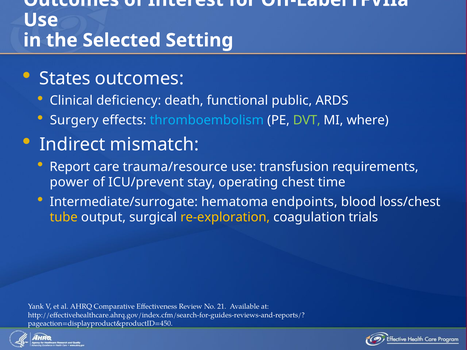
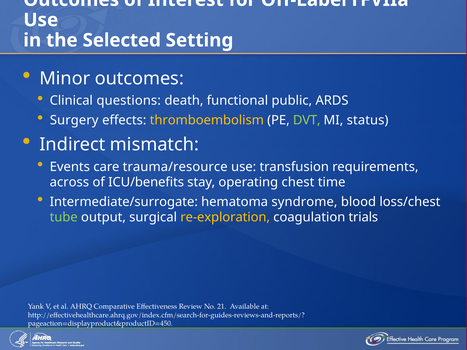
States: States -> Minor (65, 78)
deficiency: deficiency -> questions (129, 101)
thromboembolism colour: light blue -> yellow (207, 120)
where: where -> status (368, 120)
Report: Report -> Events (70, 167)
power: power -> across (69, 182)
ICU/prevent: ICU/prevent -> ICU/benefits (146, 182)
endpoints: endpoints -> syndrome (304, 202)
tube colour: yellow -> light green (64, 218)
